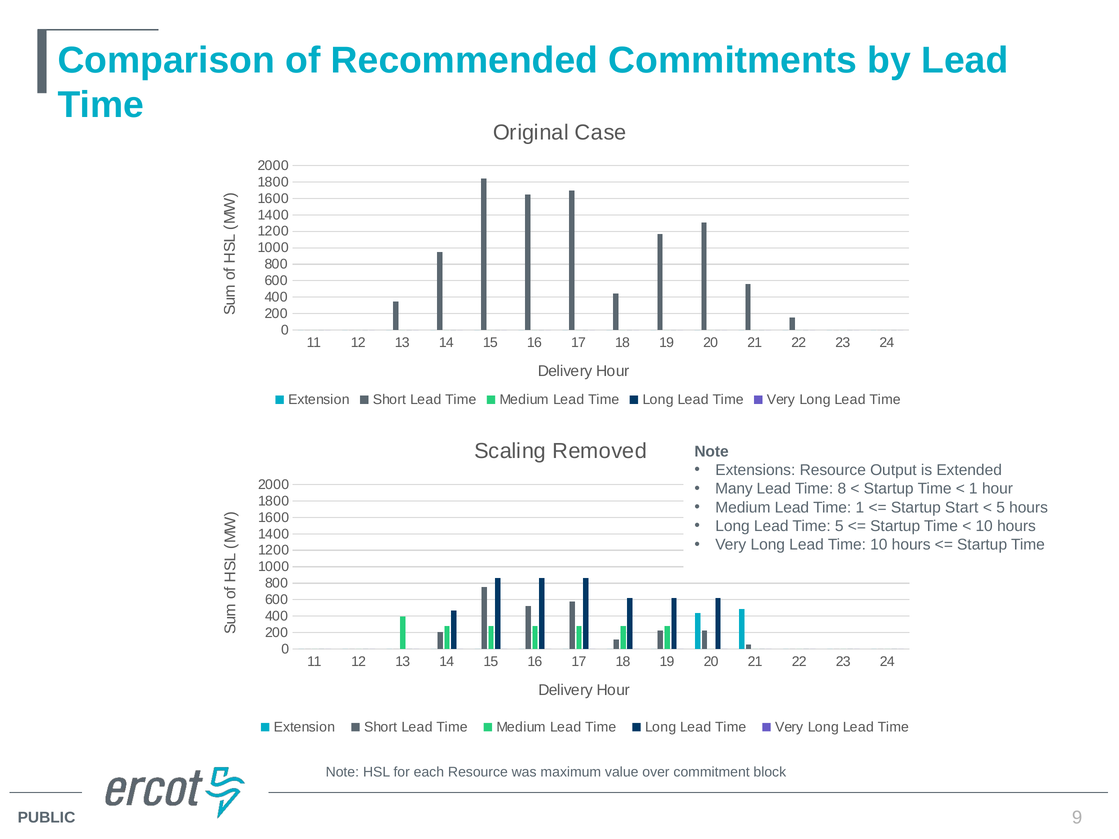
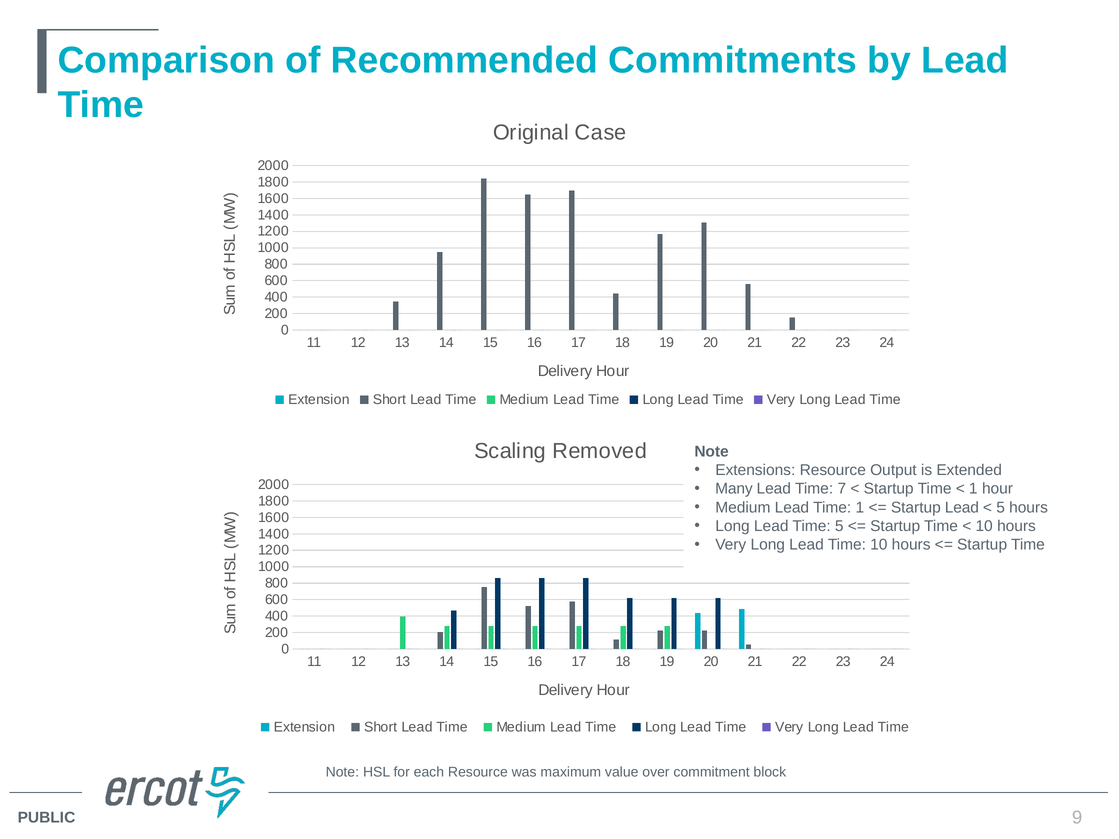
8: 8 -> 7 (842, 489)
Startup Start: Start -> Lead (962, 508)
